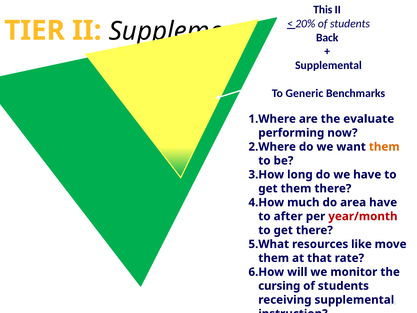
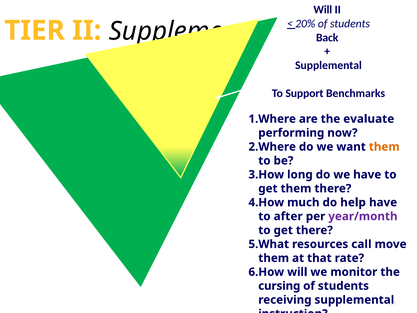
This: This -> Will (323, 10)
Generic: Generic -> Support (304, 93)
area: area -> help (353, 202)
year/month colour: red -> purple (363, 216)
like: like -> call (361, 244)
